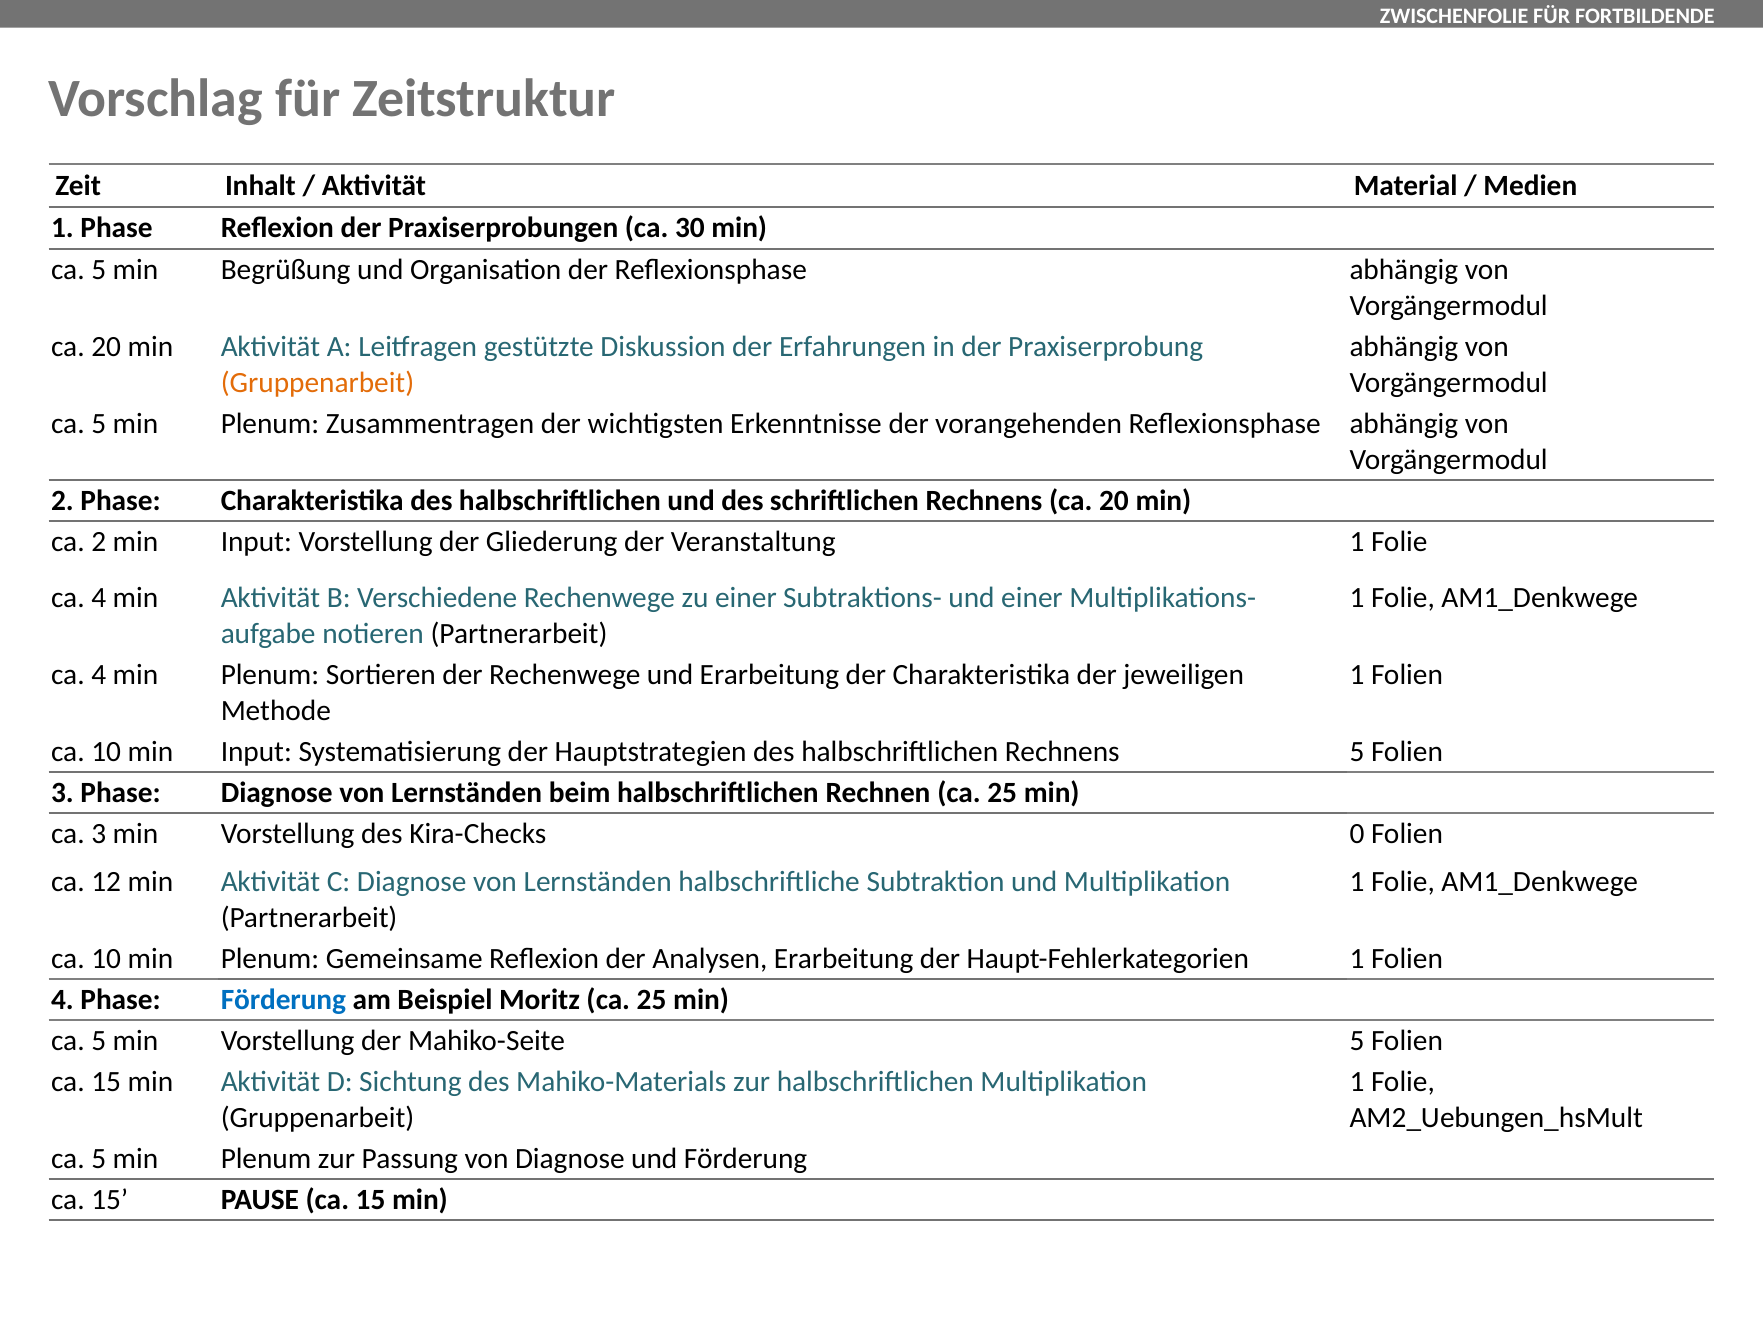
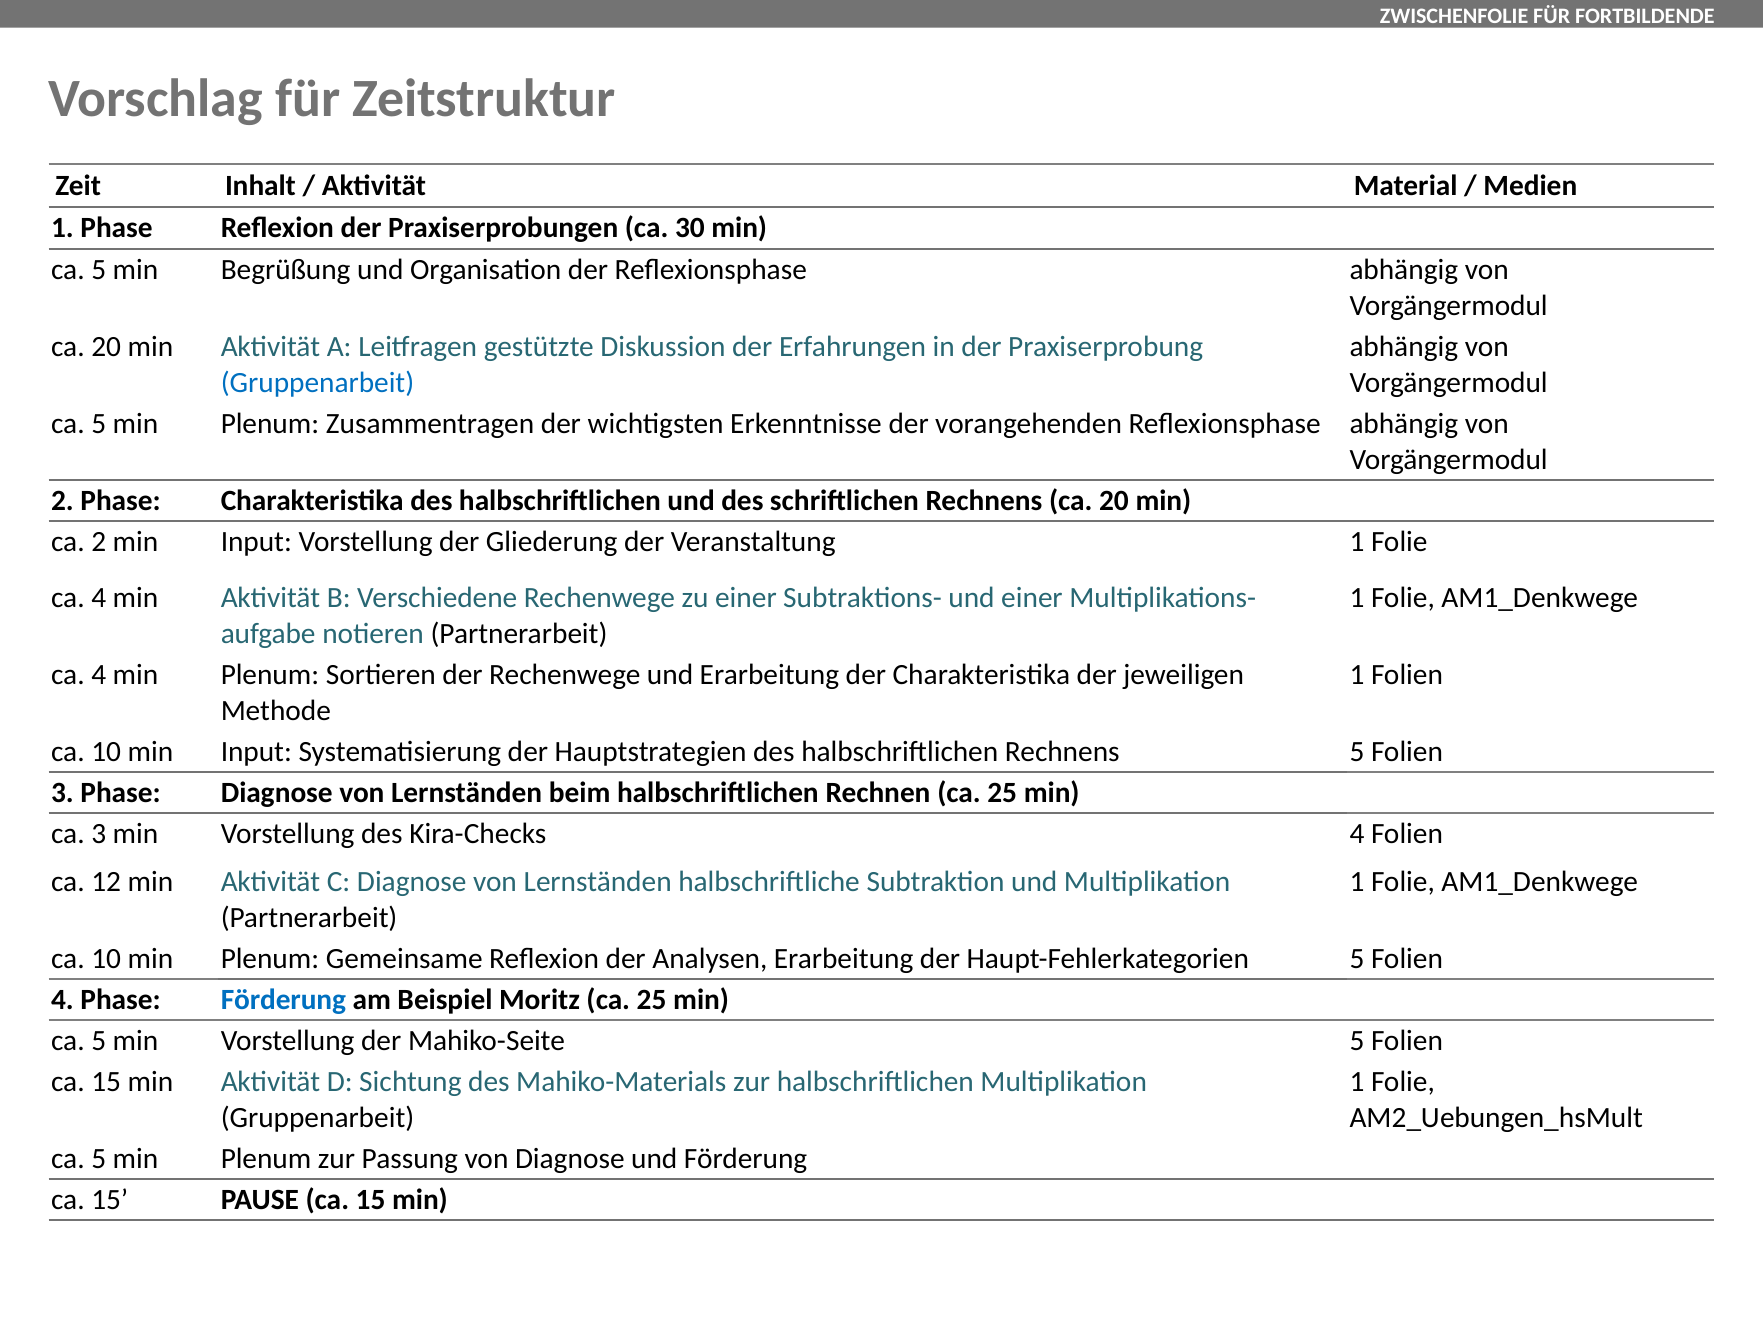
Gruppenarbeit colour: orange -> blue (317, 383)
Kira-Checks 0: 0 -> 4 (1357, 834)
Haupt-Fehlerkategorien 1: 1 -> 5 (1357, 959)
